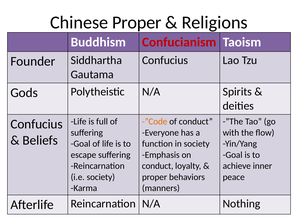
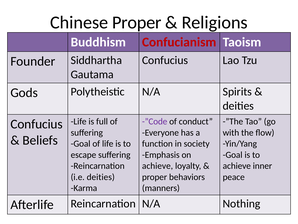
-”Code colour: orange -> purple (155, 121)
conduct: conduct -> achieve (158, 166)
i.e society: society -> deities (101, 177)
